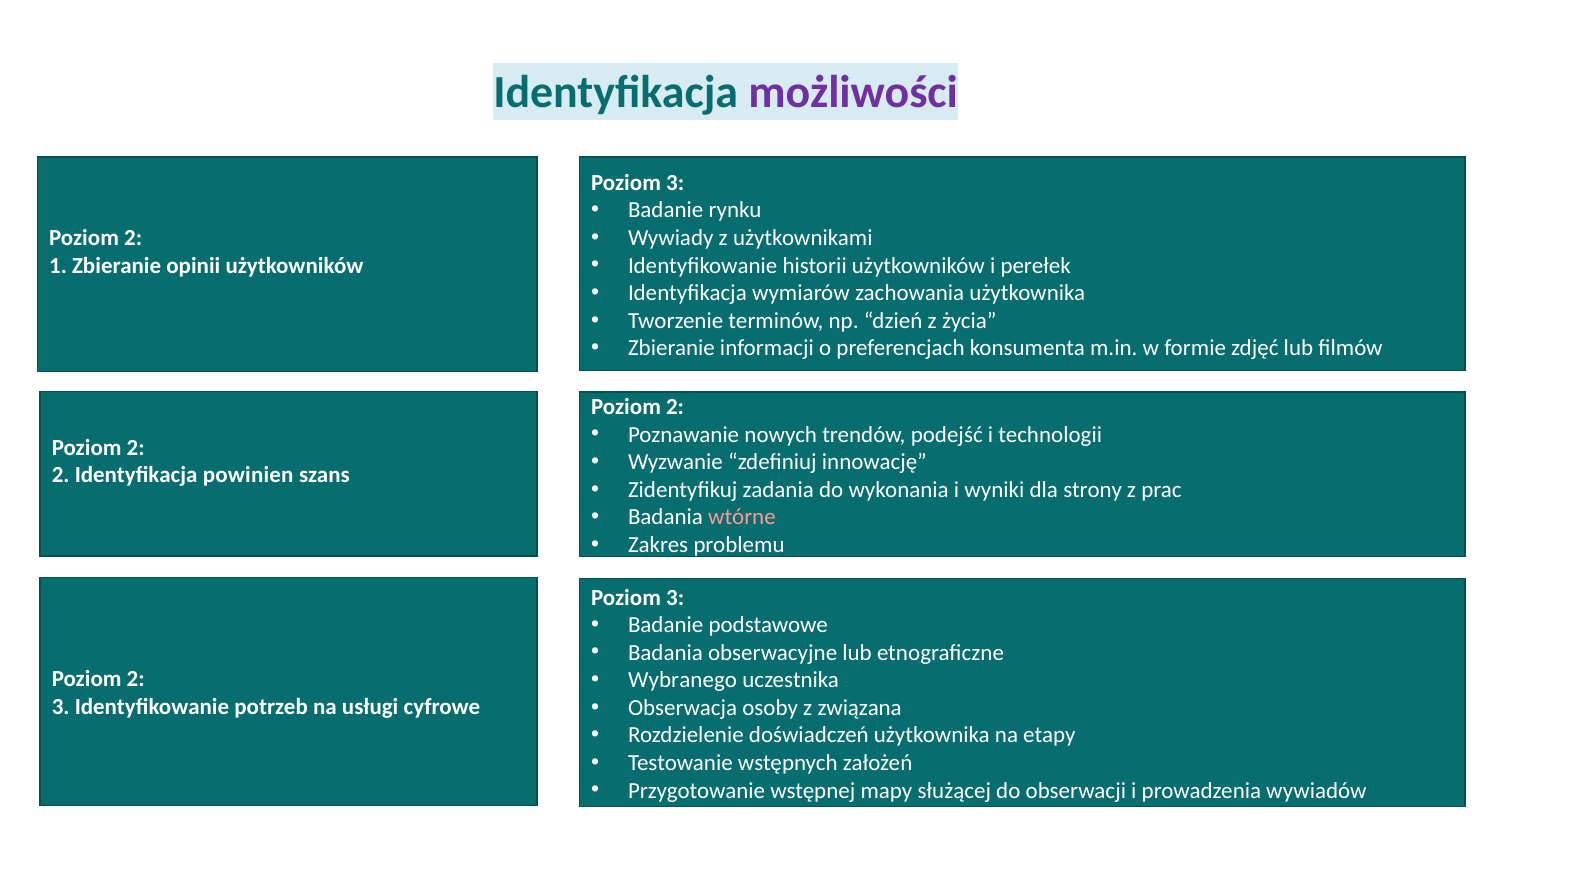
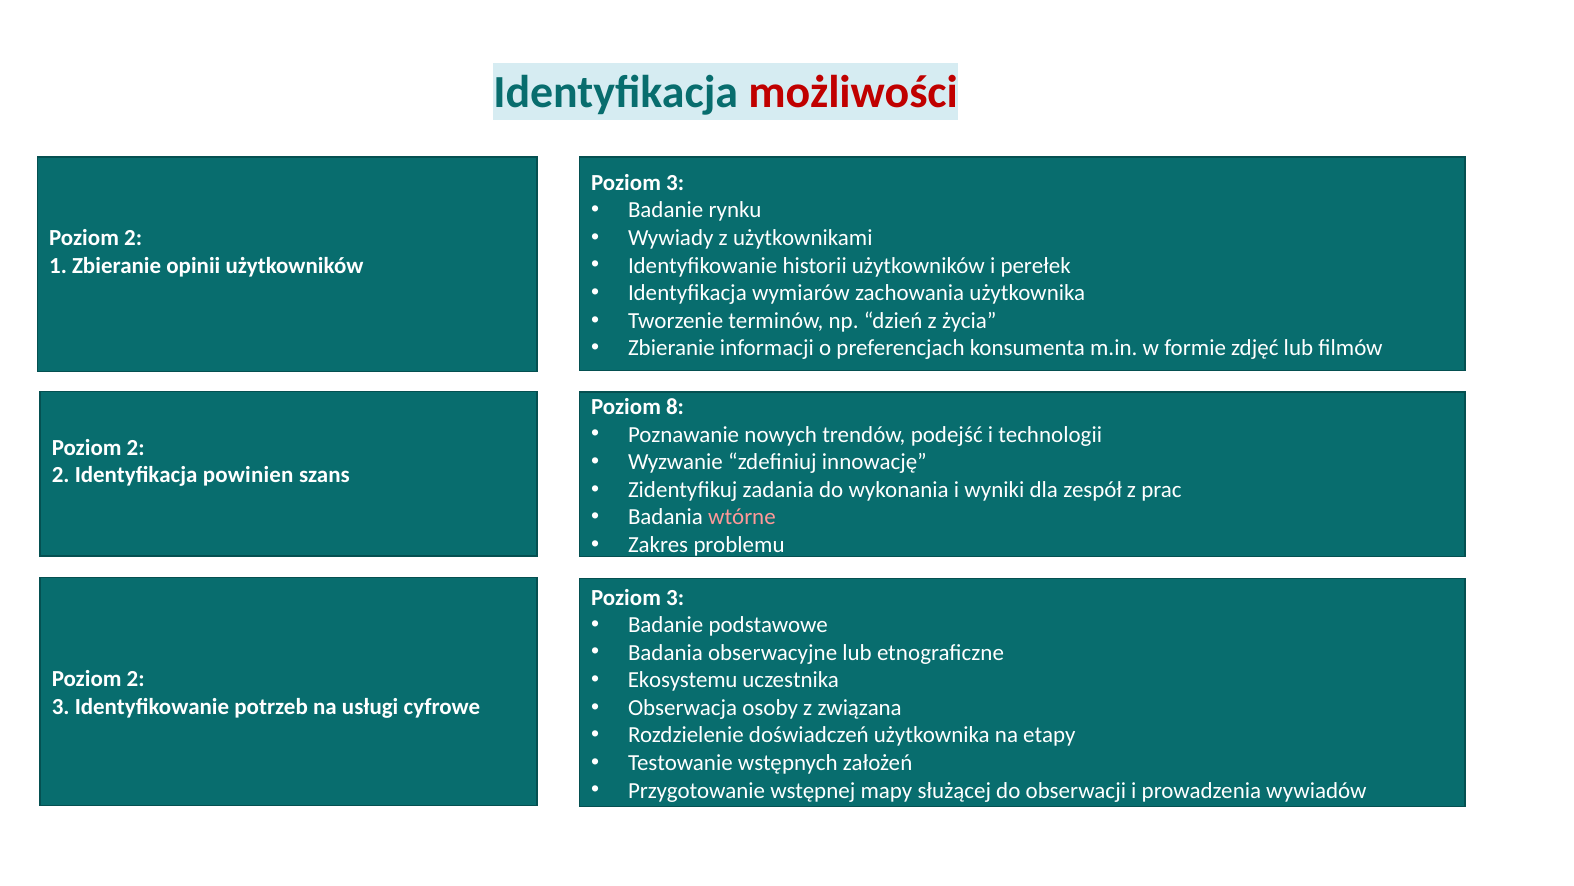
możliwości colour: purple -> red (853, 92)
2: 2 -> 8 (675, 407)
strony: strony -> zespół (1093, 489)
Wybranego: Wybranego -> Ekosystemu (683, 680)
